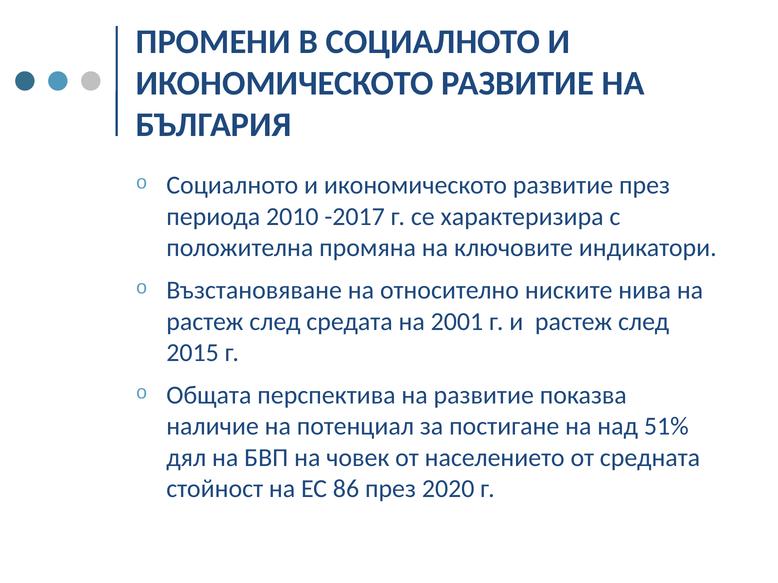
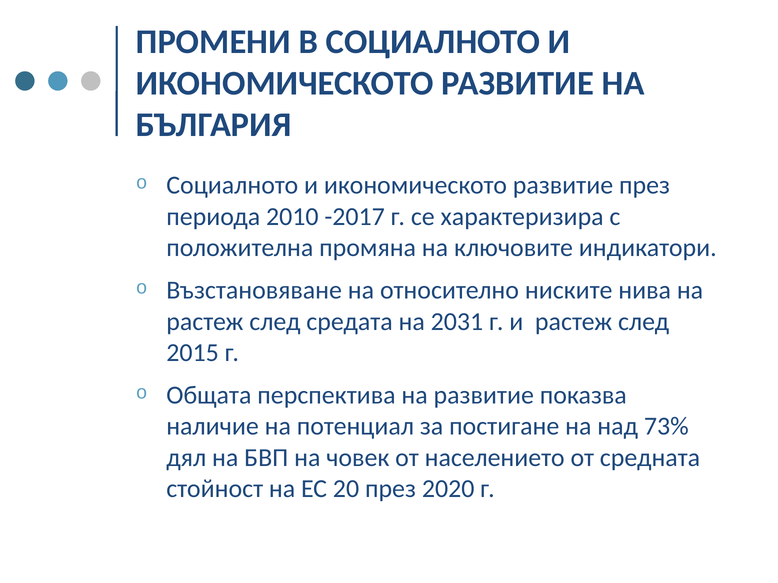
2001: 2001 -> 2031 (457, 322)
51%: 51% -> 73% (666, 427)
86: 86 -> 20 (346, 489)
